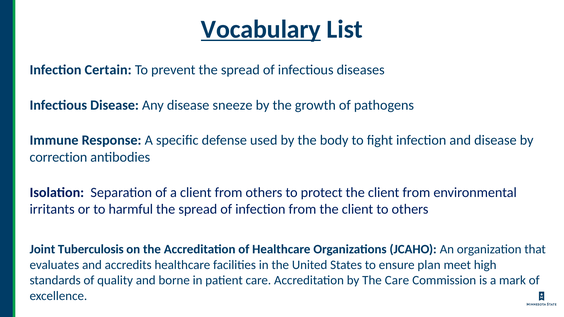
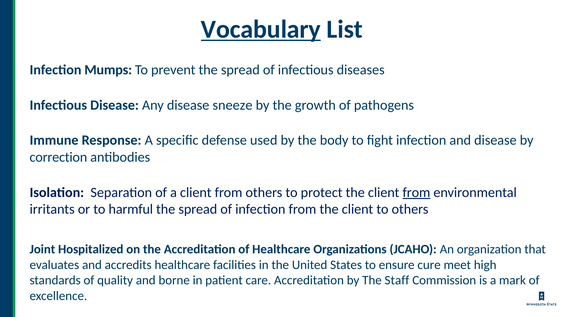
Certain: Certain -> Mumps (108, 70)
from underline: none -> present (416, 193)
Tuberculosis: Tuberculosis -> Hospitalized (91, 250)
plan: plan -> cure (429, 265)
The Care: Care -> Staff (397, 281)
